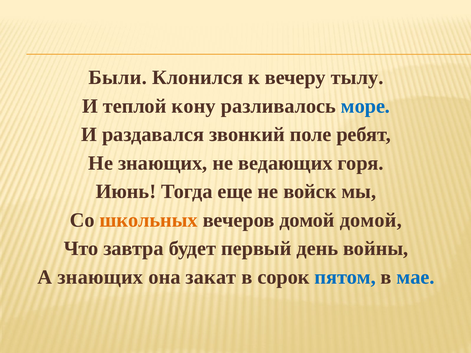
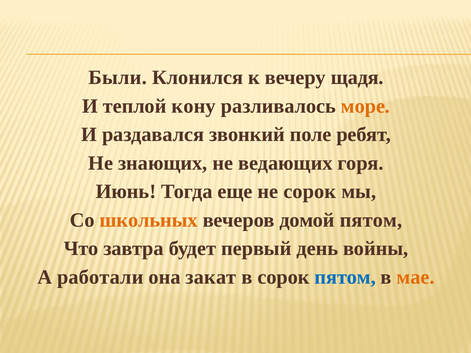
тылу: тылу -> щадя (357, 78)
море colour: blue -> orange (365, 106)
не войск: войск -> сорок (310, 192)
домой домой: домой -> пятом (371, 220)
А знающих: знающих -> работали (100, 277)
мае colour: blue -> orange (416, 277)
